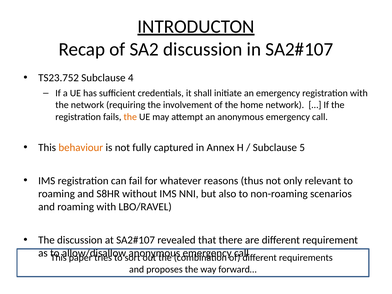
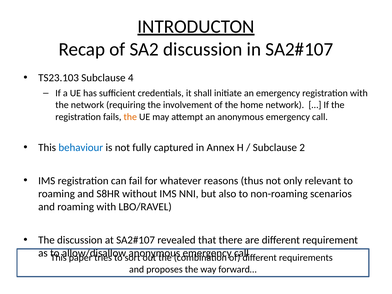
TS23.752: TS23.752 -> TS23.103 (59, 78)
behaviour colour: orange -> blue (81, 148)
5: 5 -> 2 (302, 148)
